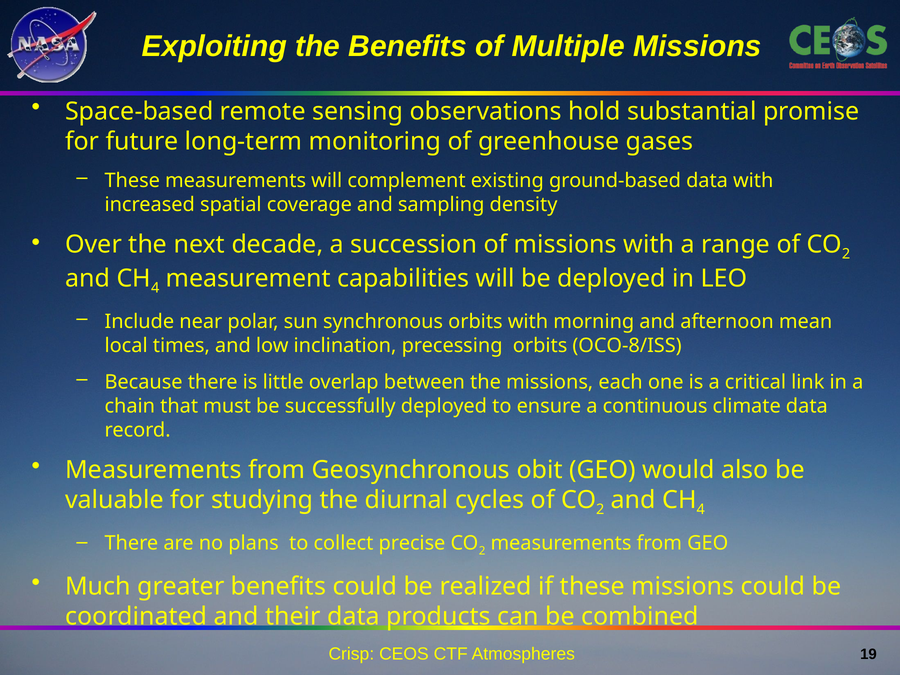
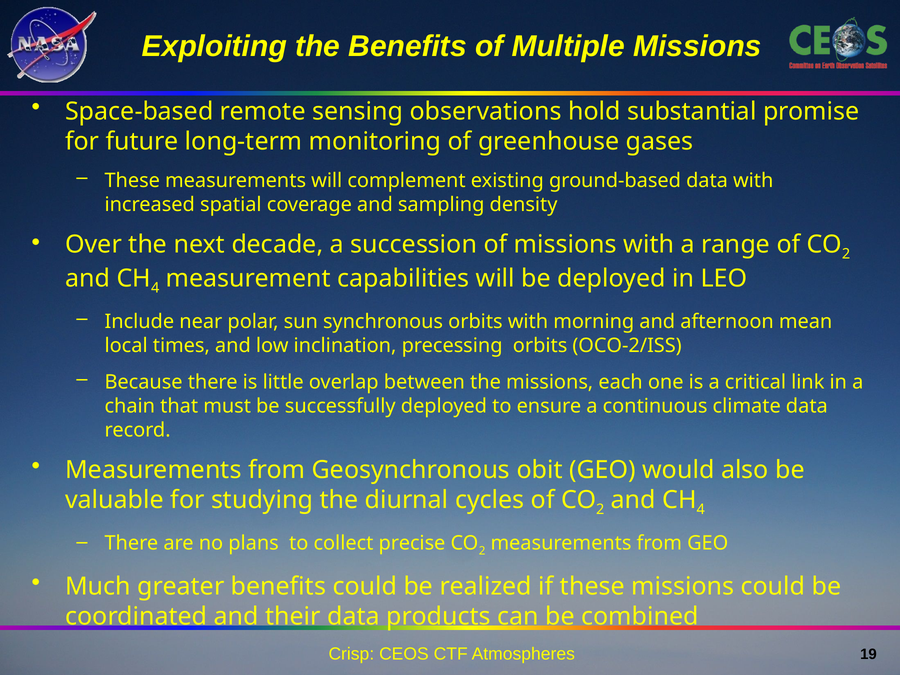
OCO-8/ISS: OCO-8/ISS -> OCO-2/ISS (627, 346)
